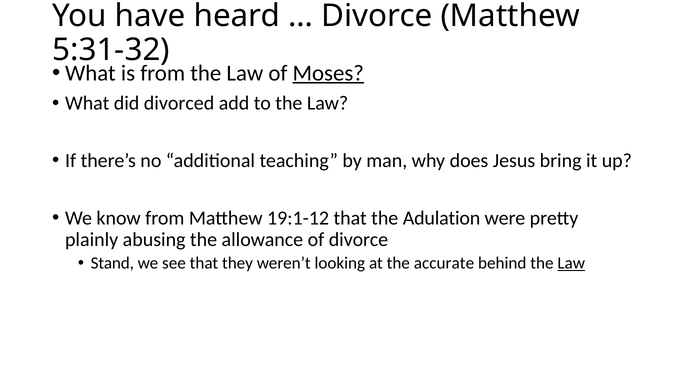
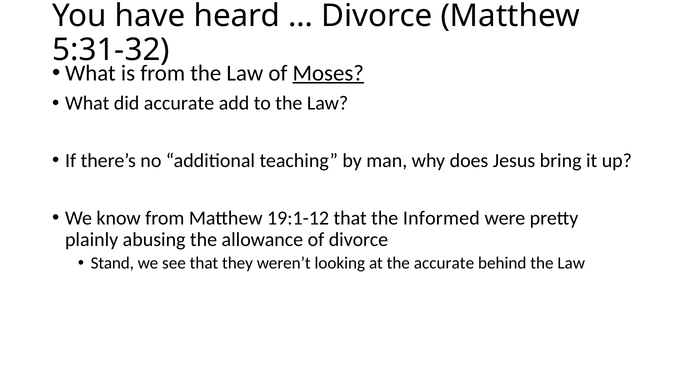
did divorced: divorced -> accurate (179, 103)
Adulation: Adulation -> Informed (441, 218)
Law underline: present -> none (571, 263)
